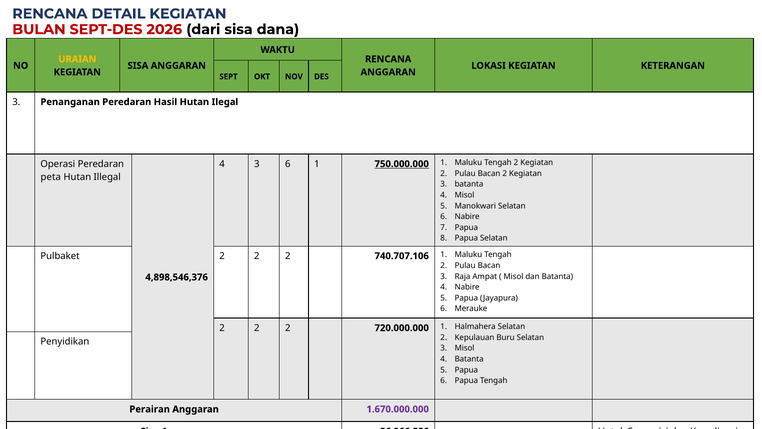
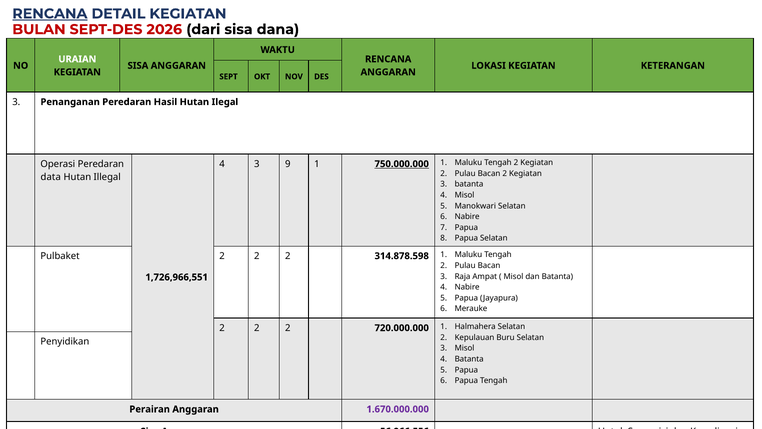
RENCANA underline: none -> present (50, 14)
URAIAN colour: yellow -> white (77, 59)
3 6: 6 -> 9 (288, 164)
peta: peta -> data (51, 177)
740.707.106: 740.707.106 -> 314.878.598 (402, 256)
4,898,546,376: 4,898,546,376 -> 1,726,966,551 (177, 277)
